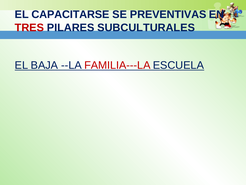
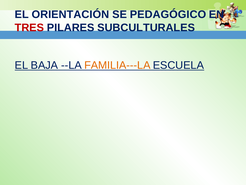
CAPACITARSE: CAPACITARSE -> ORIENTACIÓN (70, 14)
PREVENTIVAS: PREVENTIVAS -> PEDAGÓGICO (168, 14)
FAMILIA---LA colour: red -> orange (117, 65)
